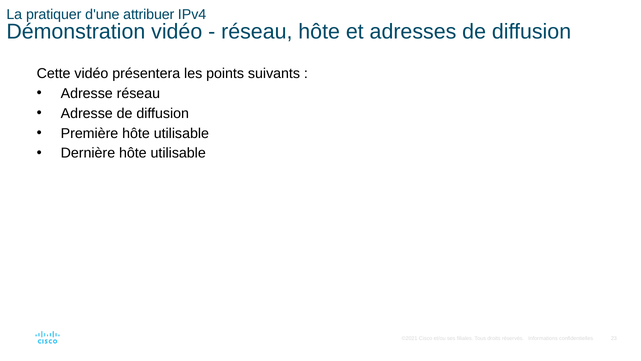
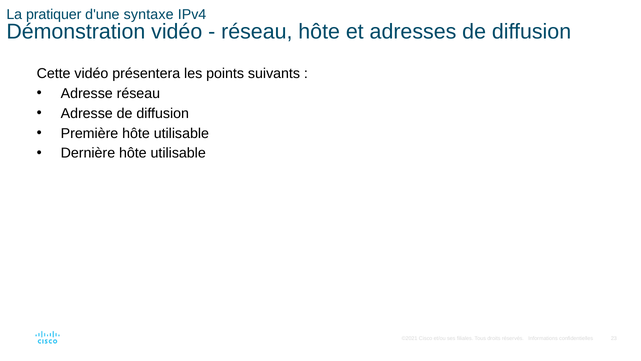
attribuer: attribuer -> syntaxe (149, 15)
